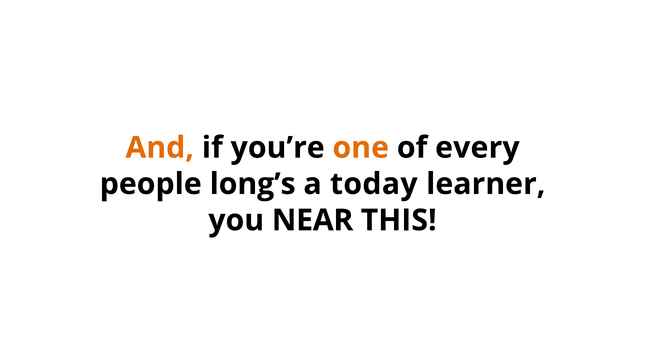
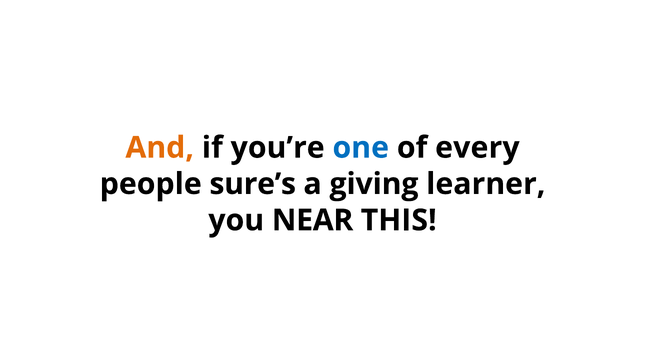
one colour: orange -> blue (361, 148)
long’s: long’s -> sure’s (253, 184)
today: today -> giving (374, 184)
